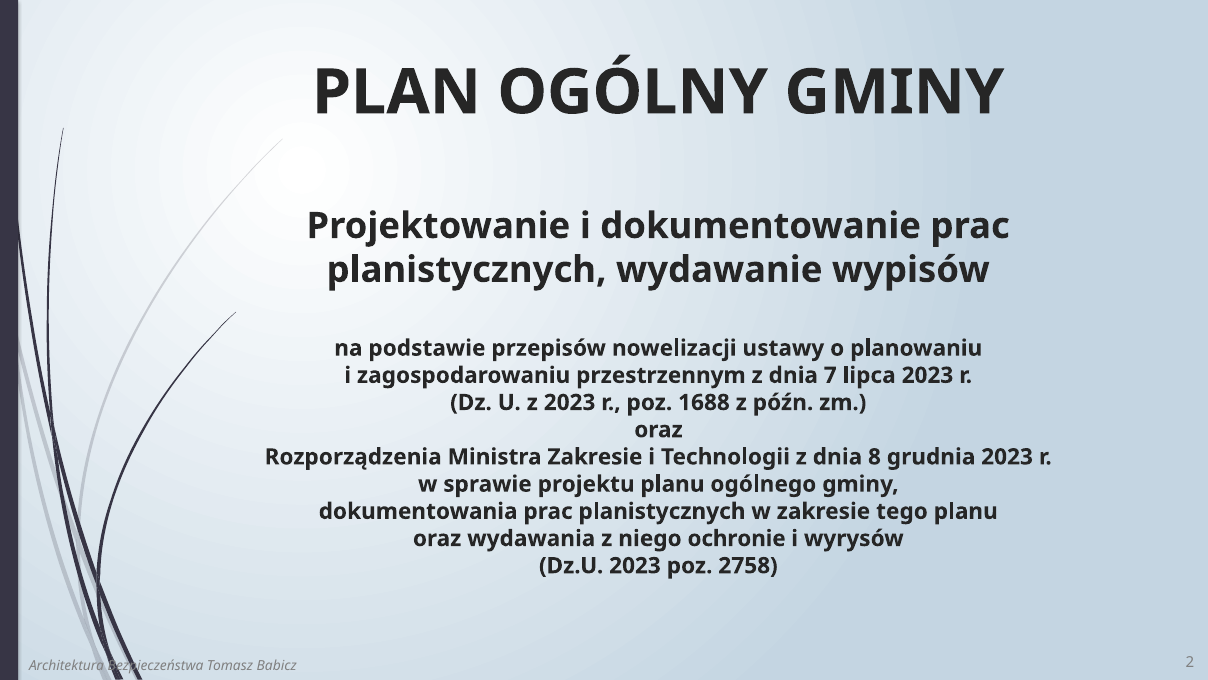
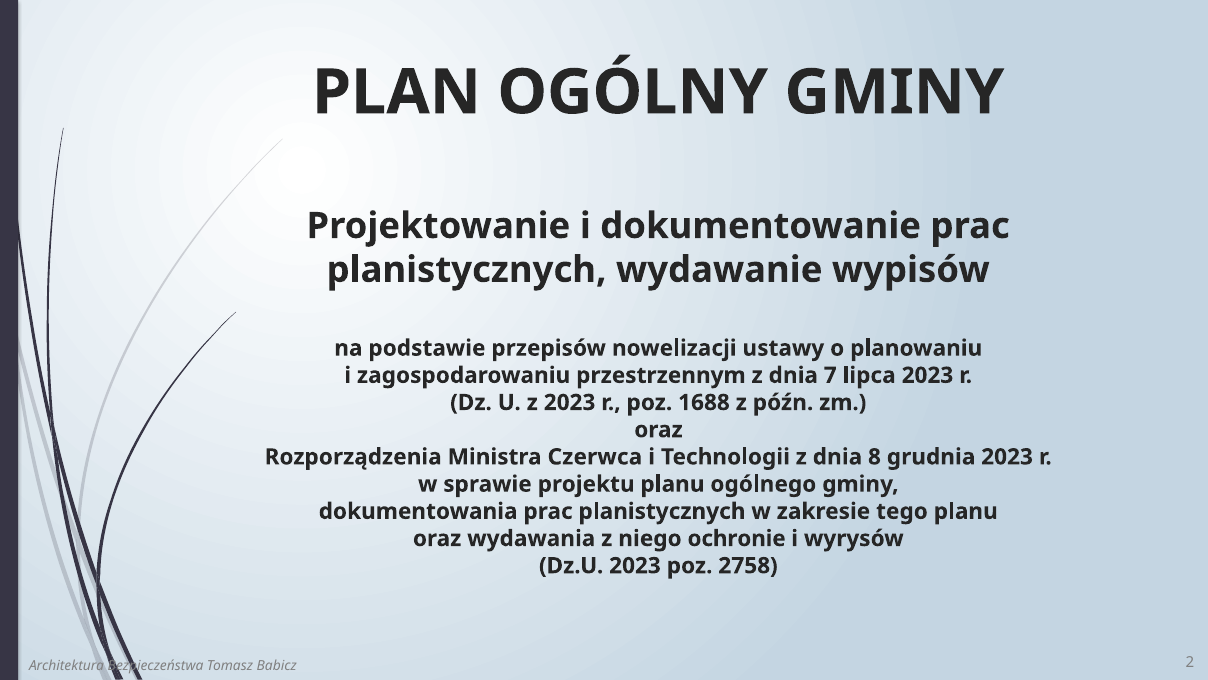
Ministra Zakresie: Zakresie -> Czerwca (595, 457)
